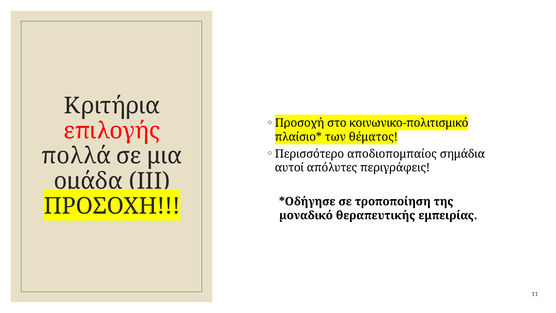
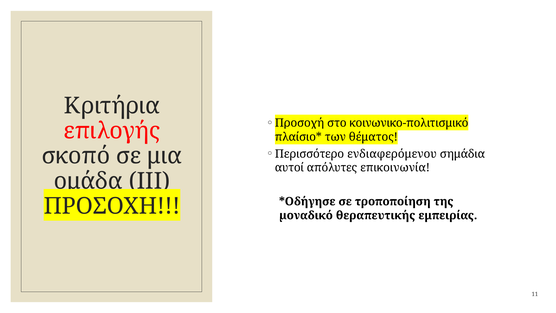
αποδιοπομπαίος: αποδιοπομπαίος -> ενδιαφερόμενου (392, 154)
πολλά: πολλά -> σκοπό (76, 156)
περιγράφεις: περιγράφεις -> επικοινωνία (395, 168)
